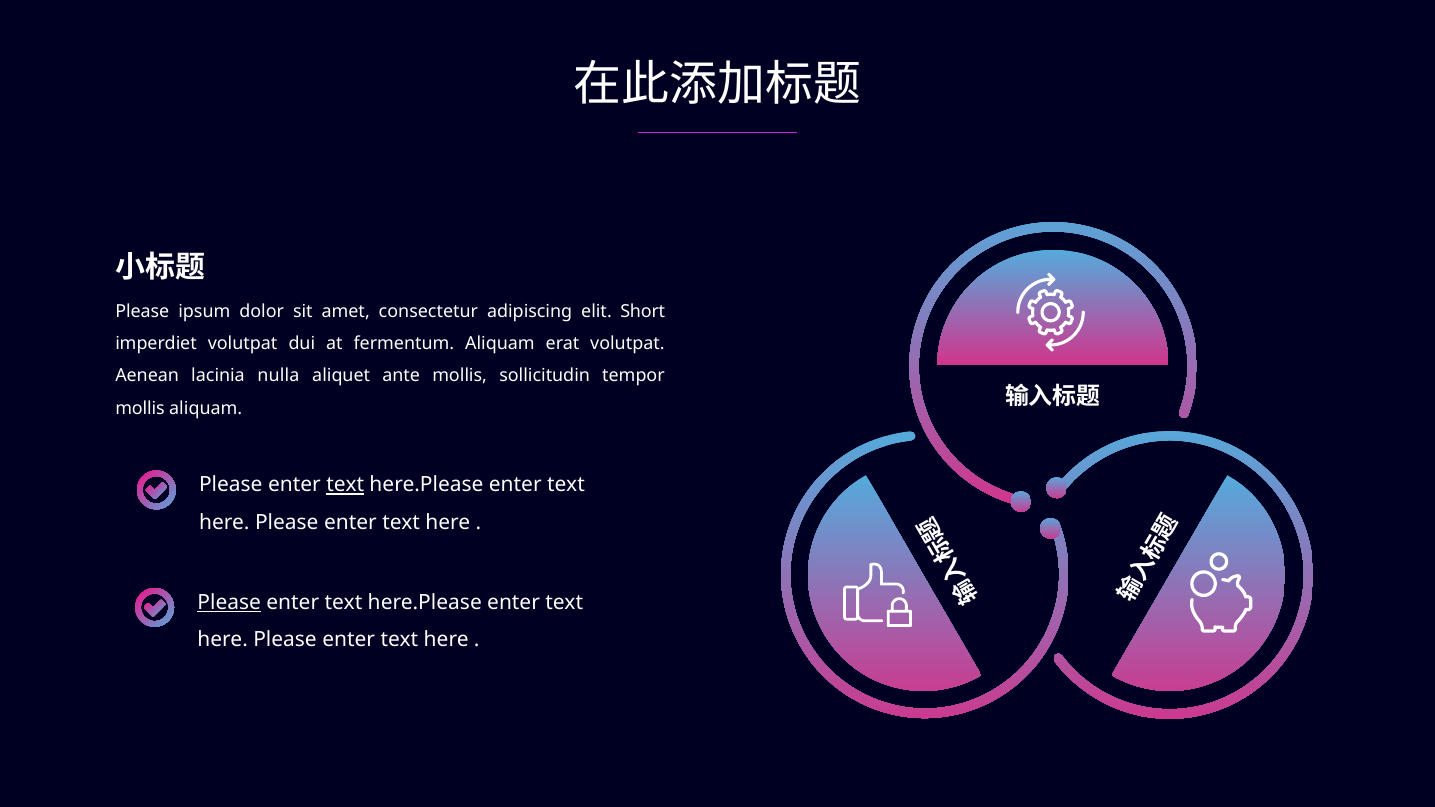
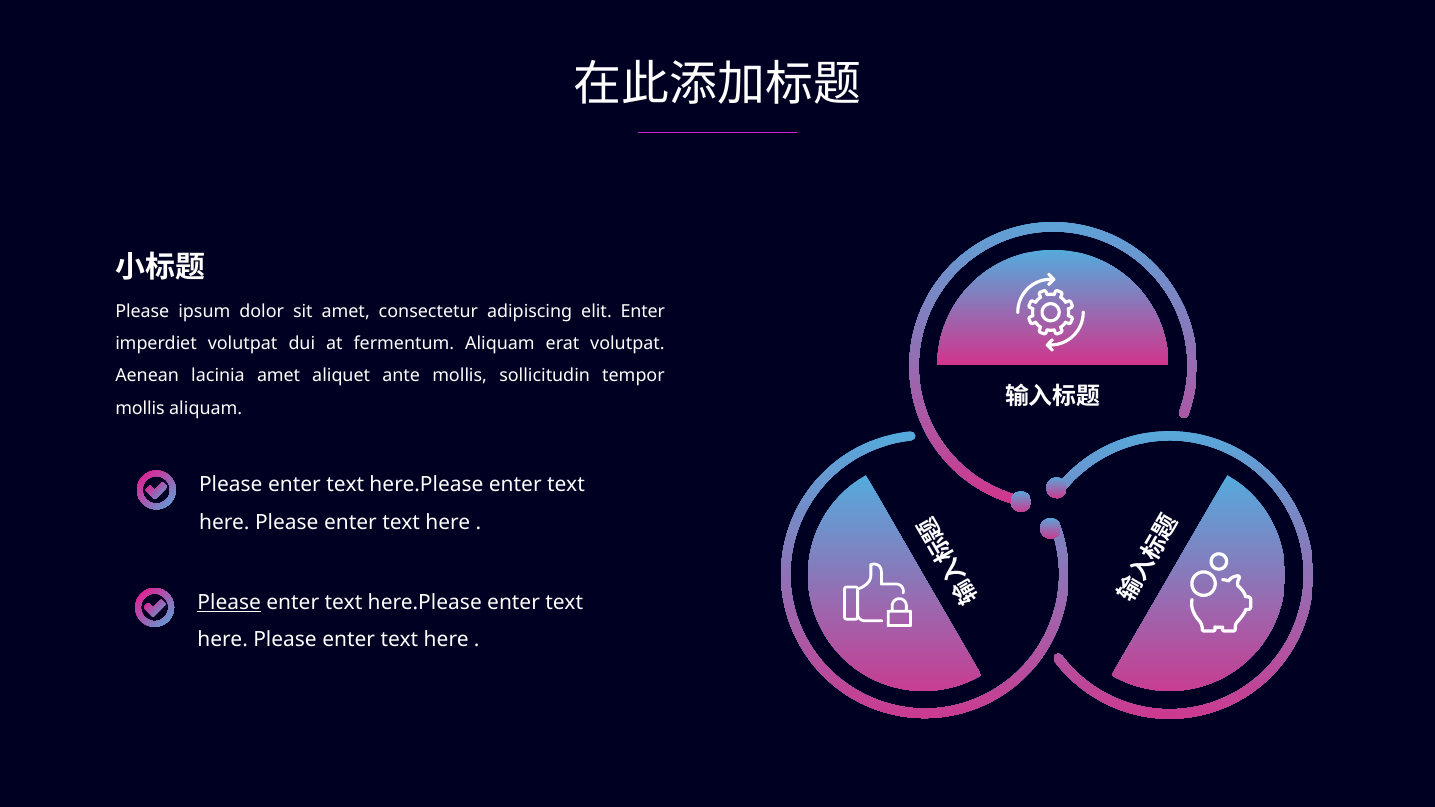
elit Short: Short -> Enter (643, 311)
lacinia nulla: nulla -> amet (279, 376)
text underline: present -> none (345, 485)
